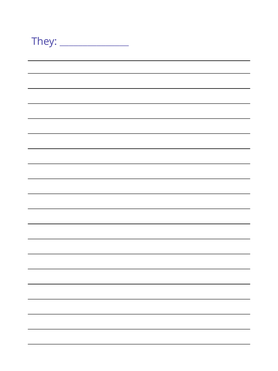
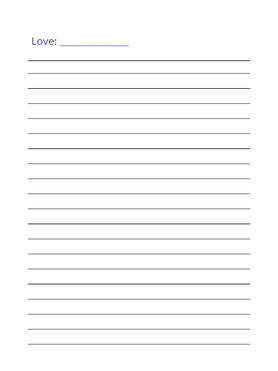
They: They -> Love (44, 41)
